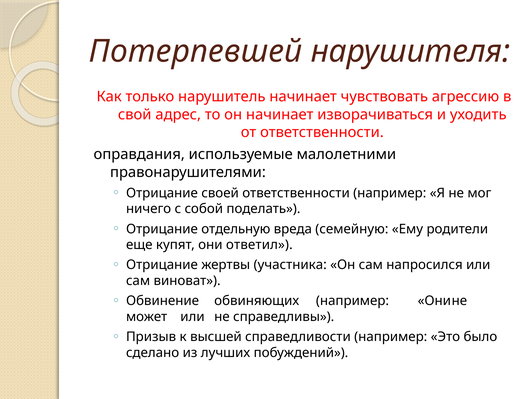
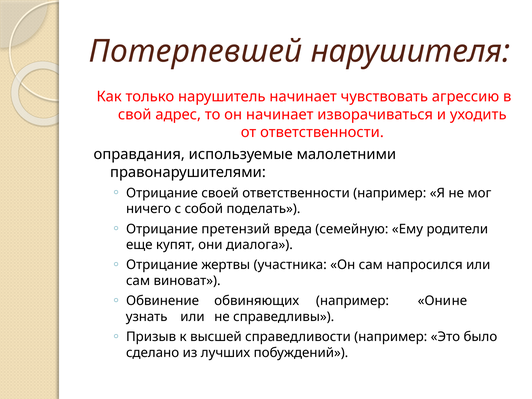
отдельную: отдельную -> претензий (236, 229)
ответил: ответил -> диалога (259, 245)
может: может -> узнать (147, 317)
